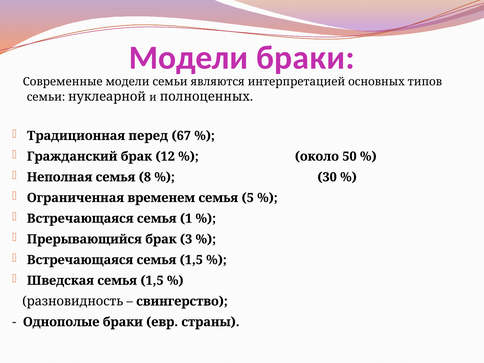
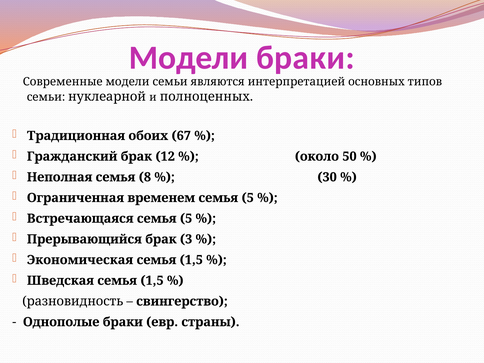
перед: перед -> обоих (148, 136)
Встречающаяся семья 1: 1 -> 5 (186, 219)
Встречающаяся: Встречающаяся -> Экономическая (80, 260)
